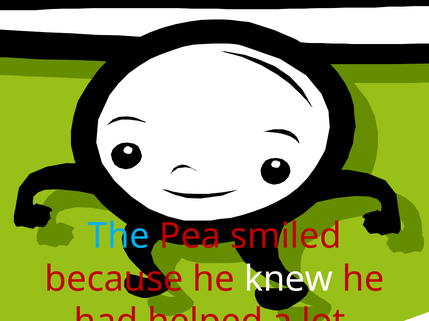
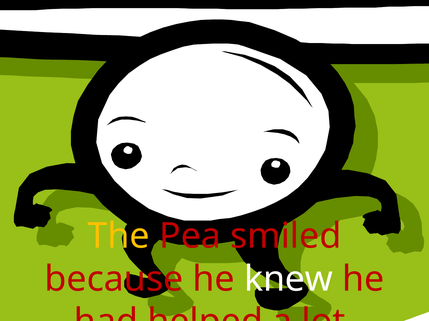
The colour: light blue -> yellow (119, 237)
